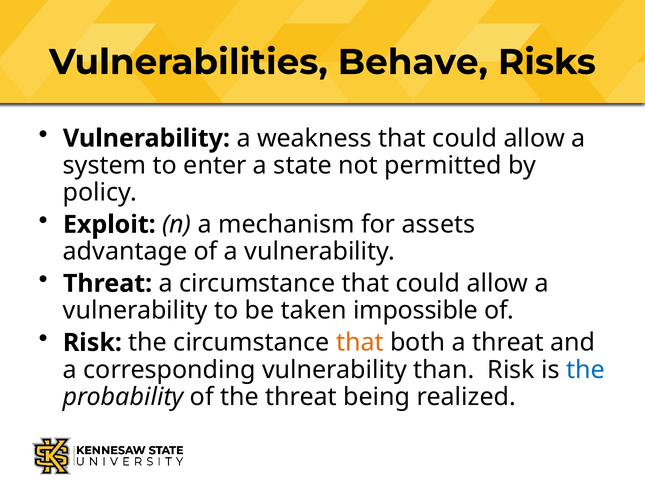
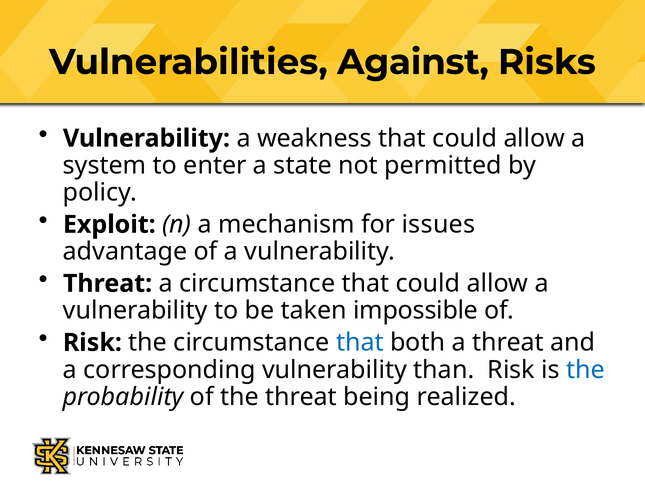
Behave: Behave -> Against (413, 62)
assets: assets -> issues (438, 224)
that colour: orange -> blue (360, 342)
